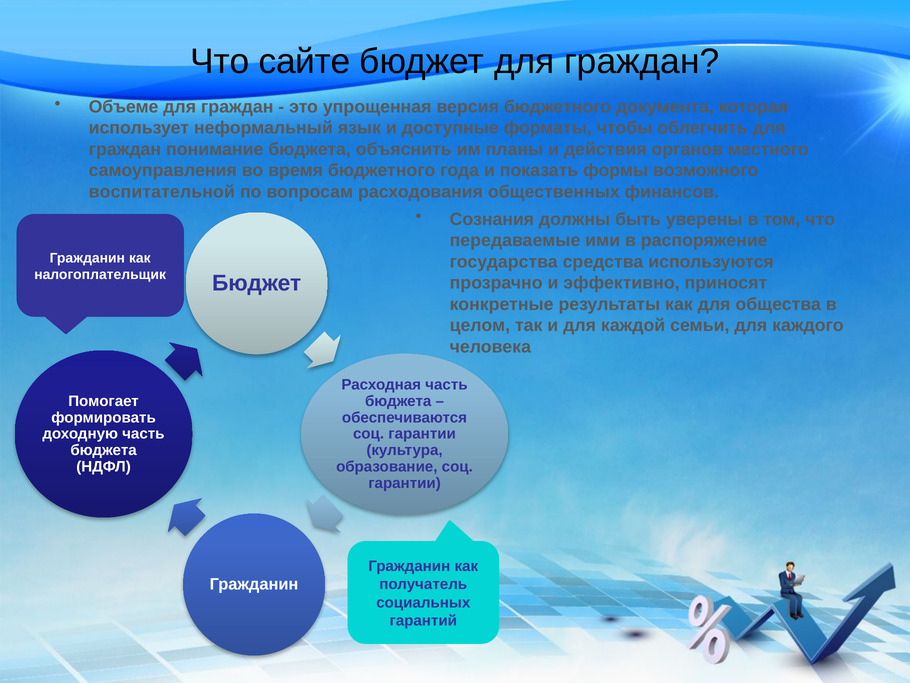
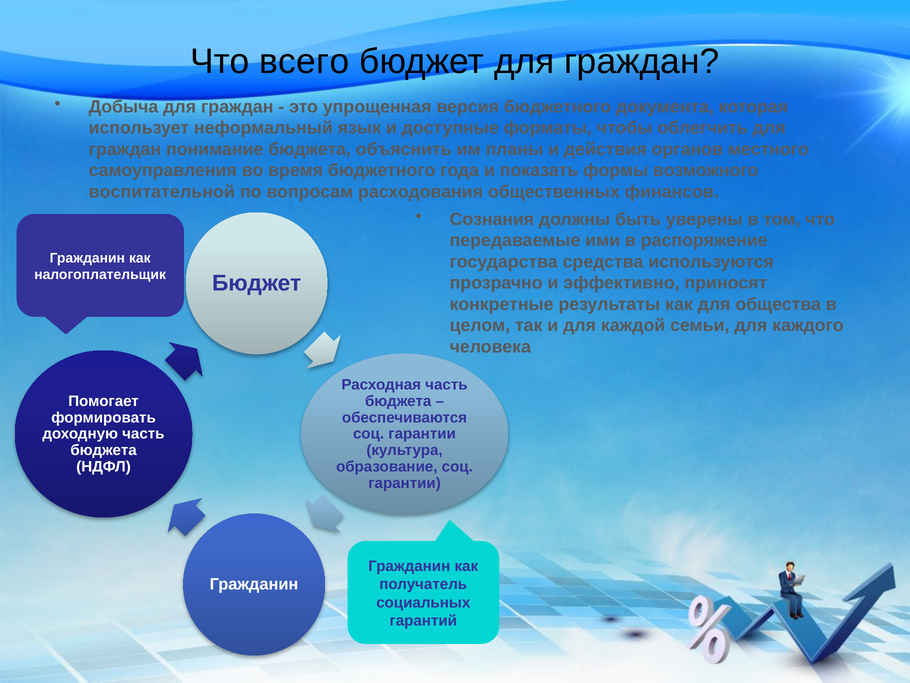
сайте: сайте -> всего (304, 61)
Объеме: Объеме -> Добыча (123, 107)
